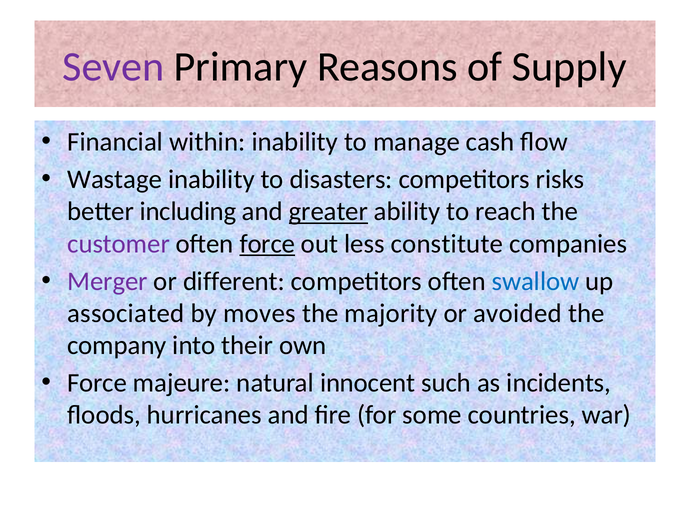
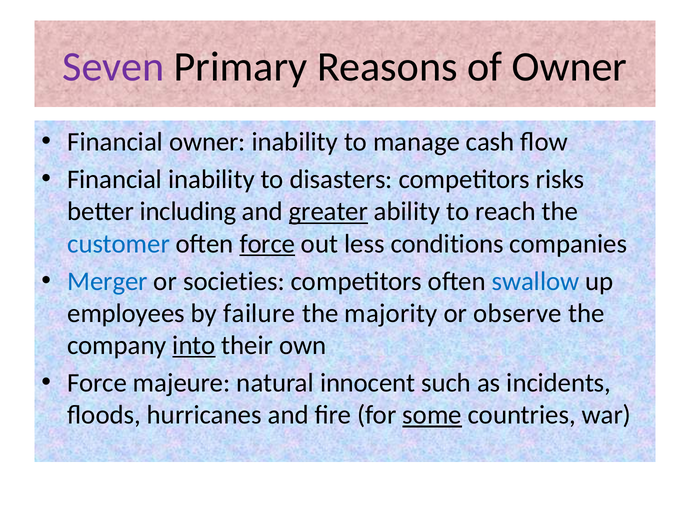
of Supply: Supply -> Owner (569, 67)
Financial within: within -> owner (207, 142)
Wastage: Wastage -> Financial (115, 180)
customer colour: purple -> blue (119, 244)
constitute: constitute -> conditions (447, 244)
Merger colour: purple -> blue (107, 281)
different: different -> societies (234, 281)
associated: associated -> employees (126, 314)
moves: moves -> failure (259, 314)
avoided: avoided -> observe (518, 314)
into underline: none -> present (194, 346)
some underline: none -> present (432, 415)
